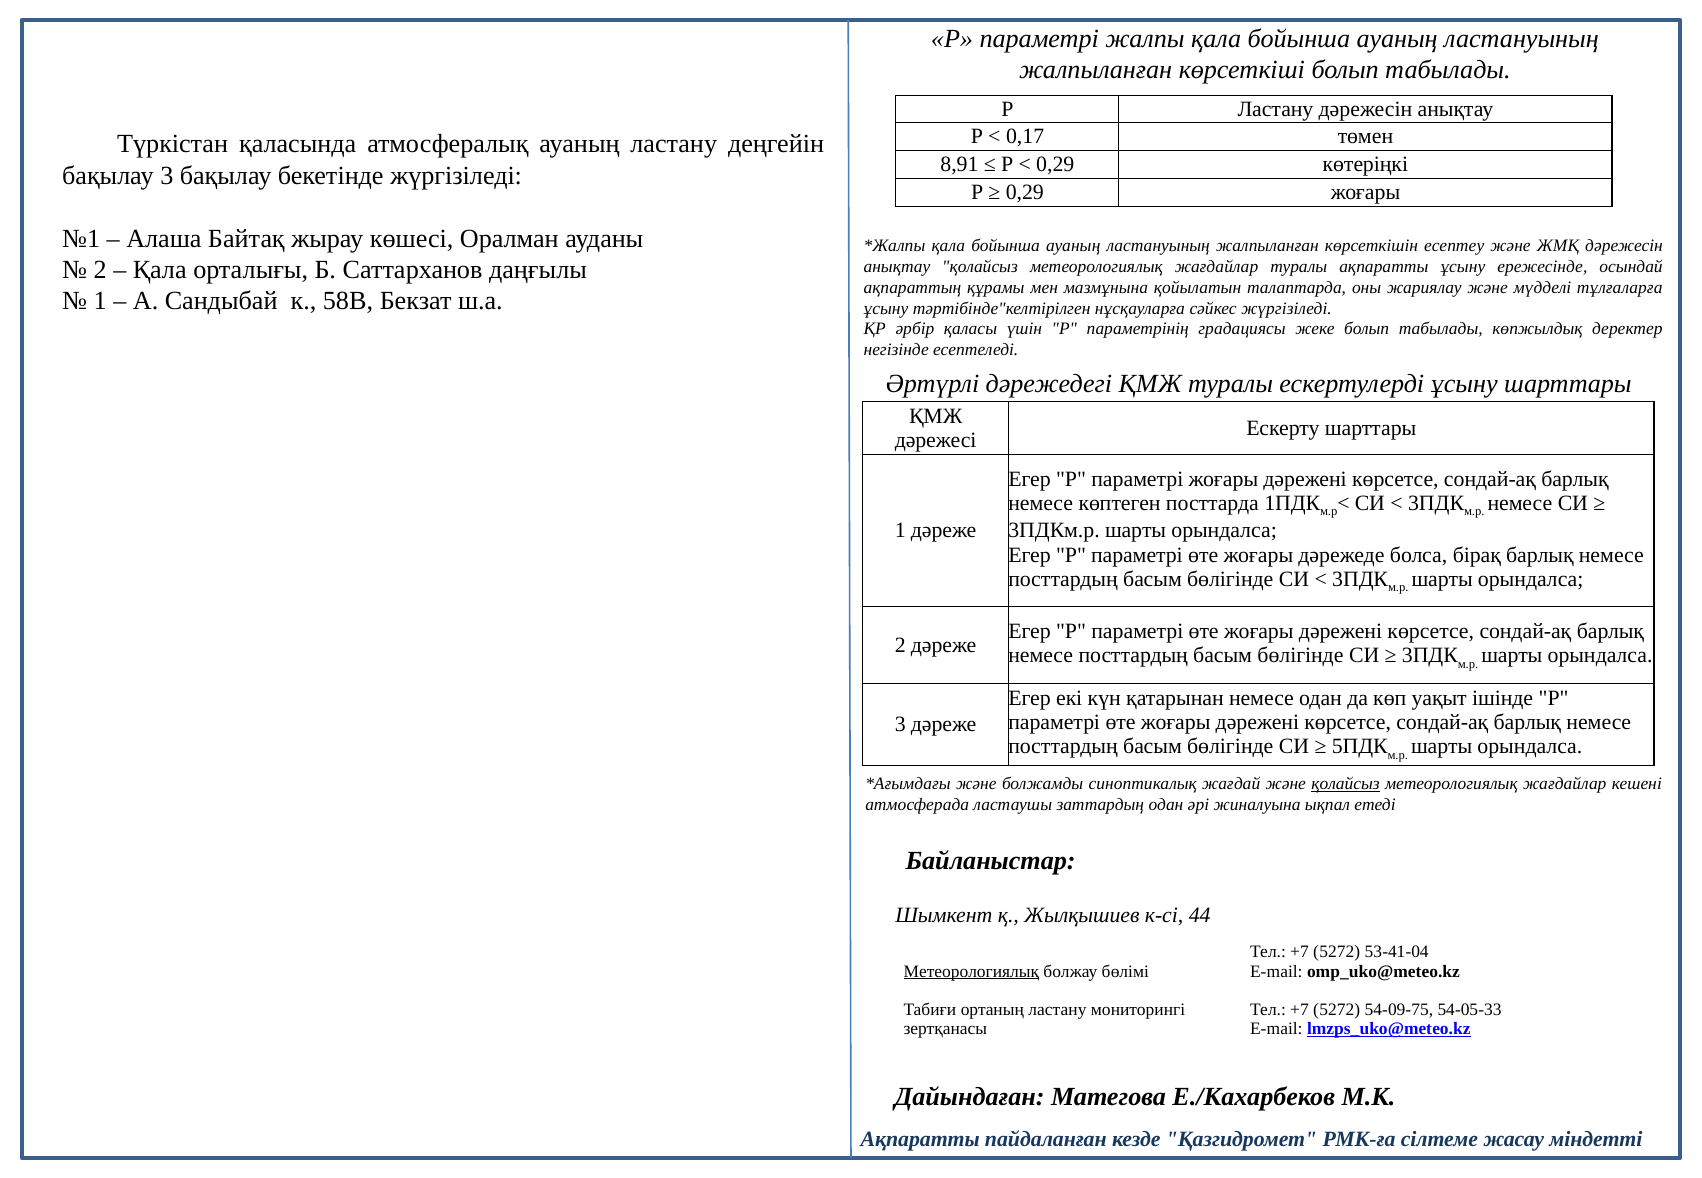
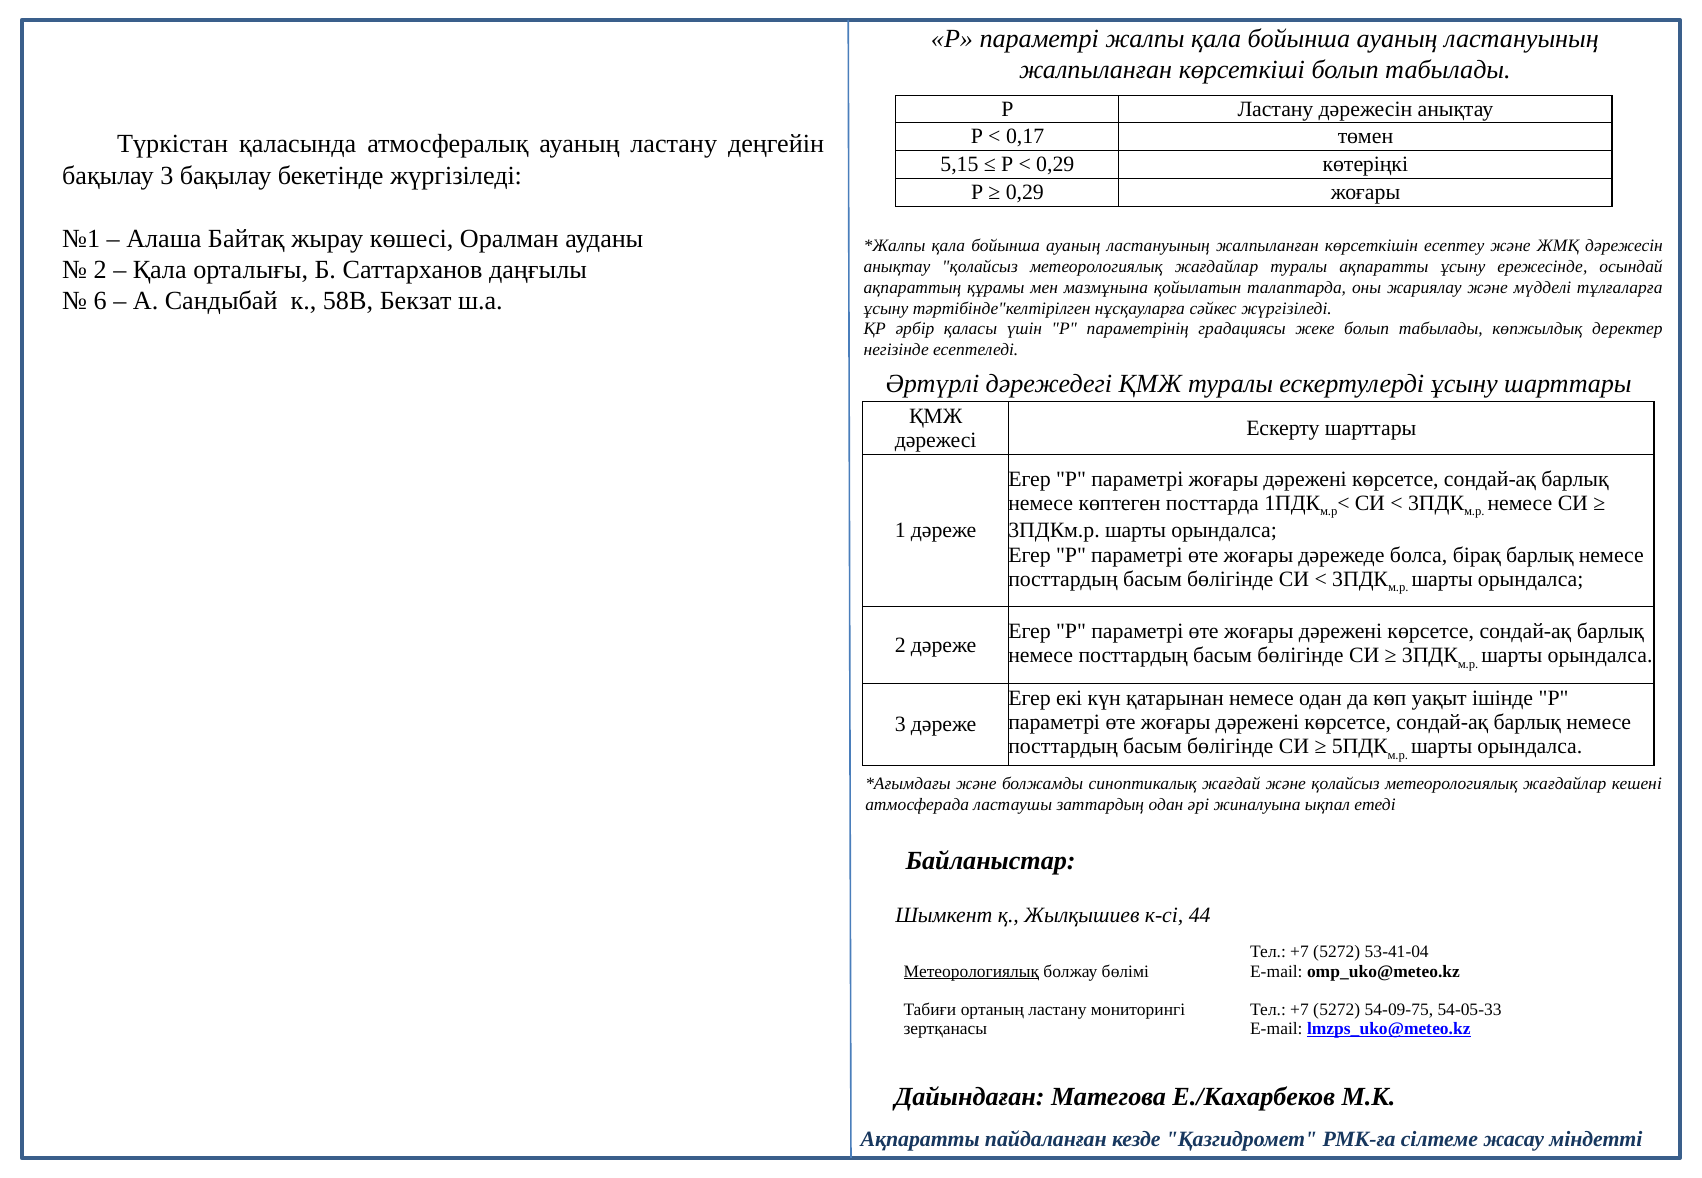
8,91: 8,91 -> 5,15 (959, 164)
1: 1 -> 6 (100, 301)
қолайсыз underline: present -> none (1346, 784)
